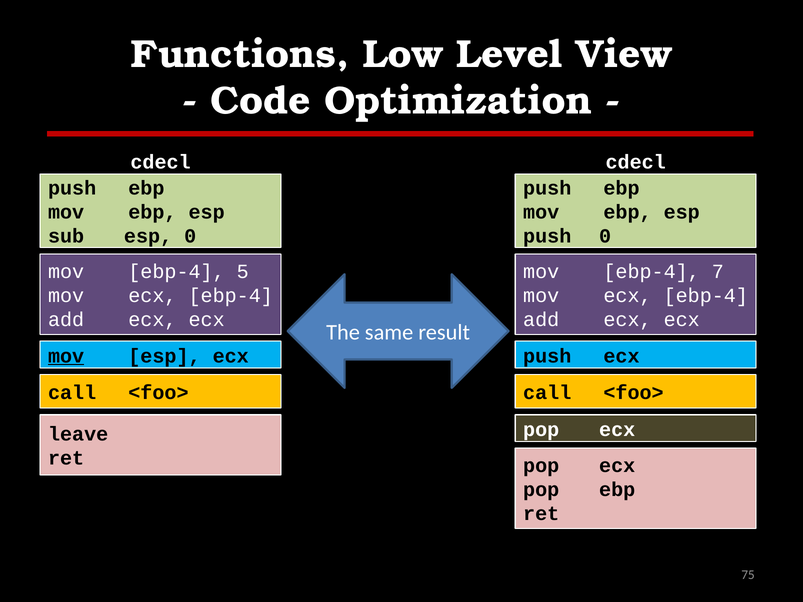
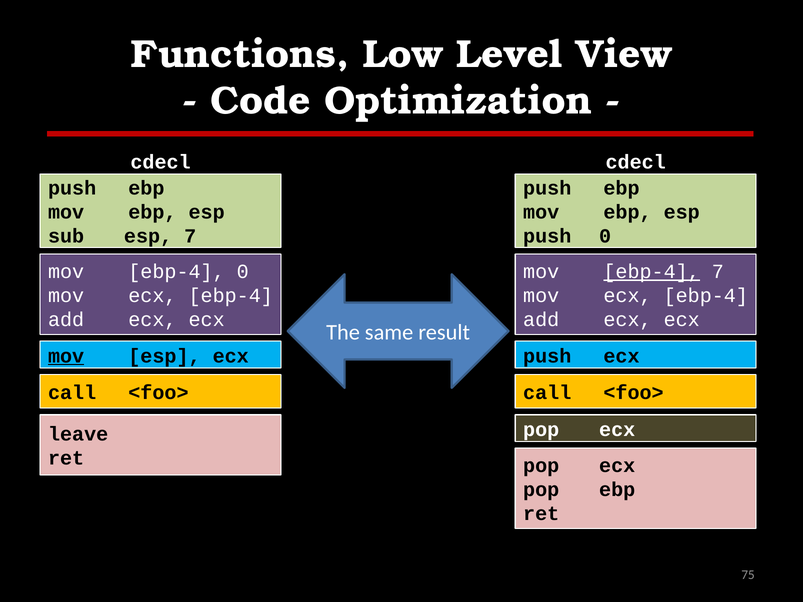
esp 0: 0 -> 7 (190, 236)
ebp-4 5: 5 -> 0 (243, 272)
ebp-4 underline: none -> present (652, 272)
